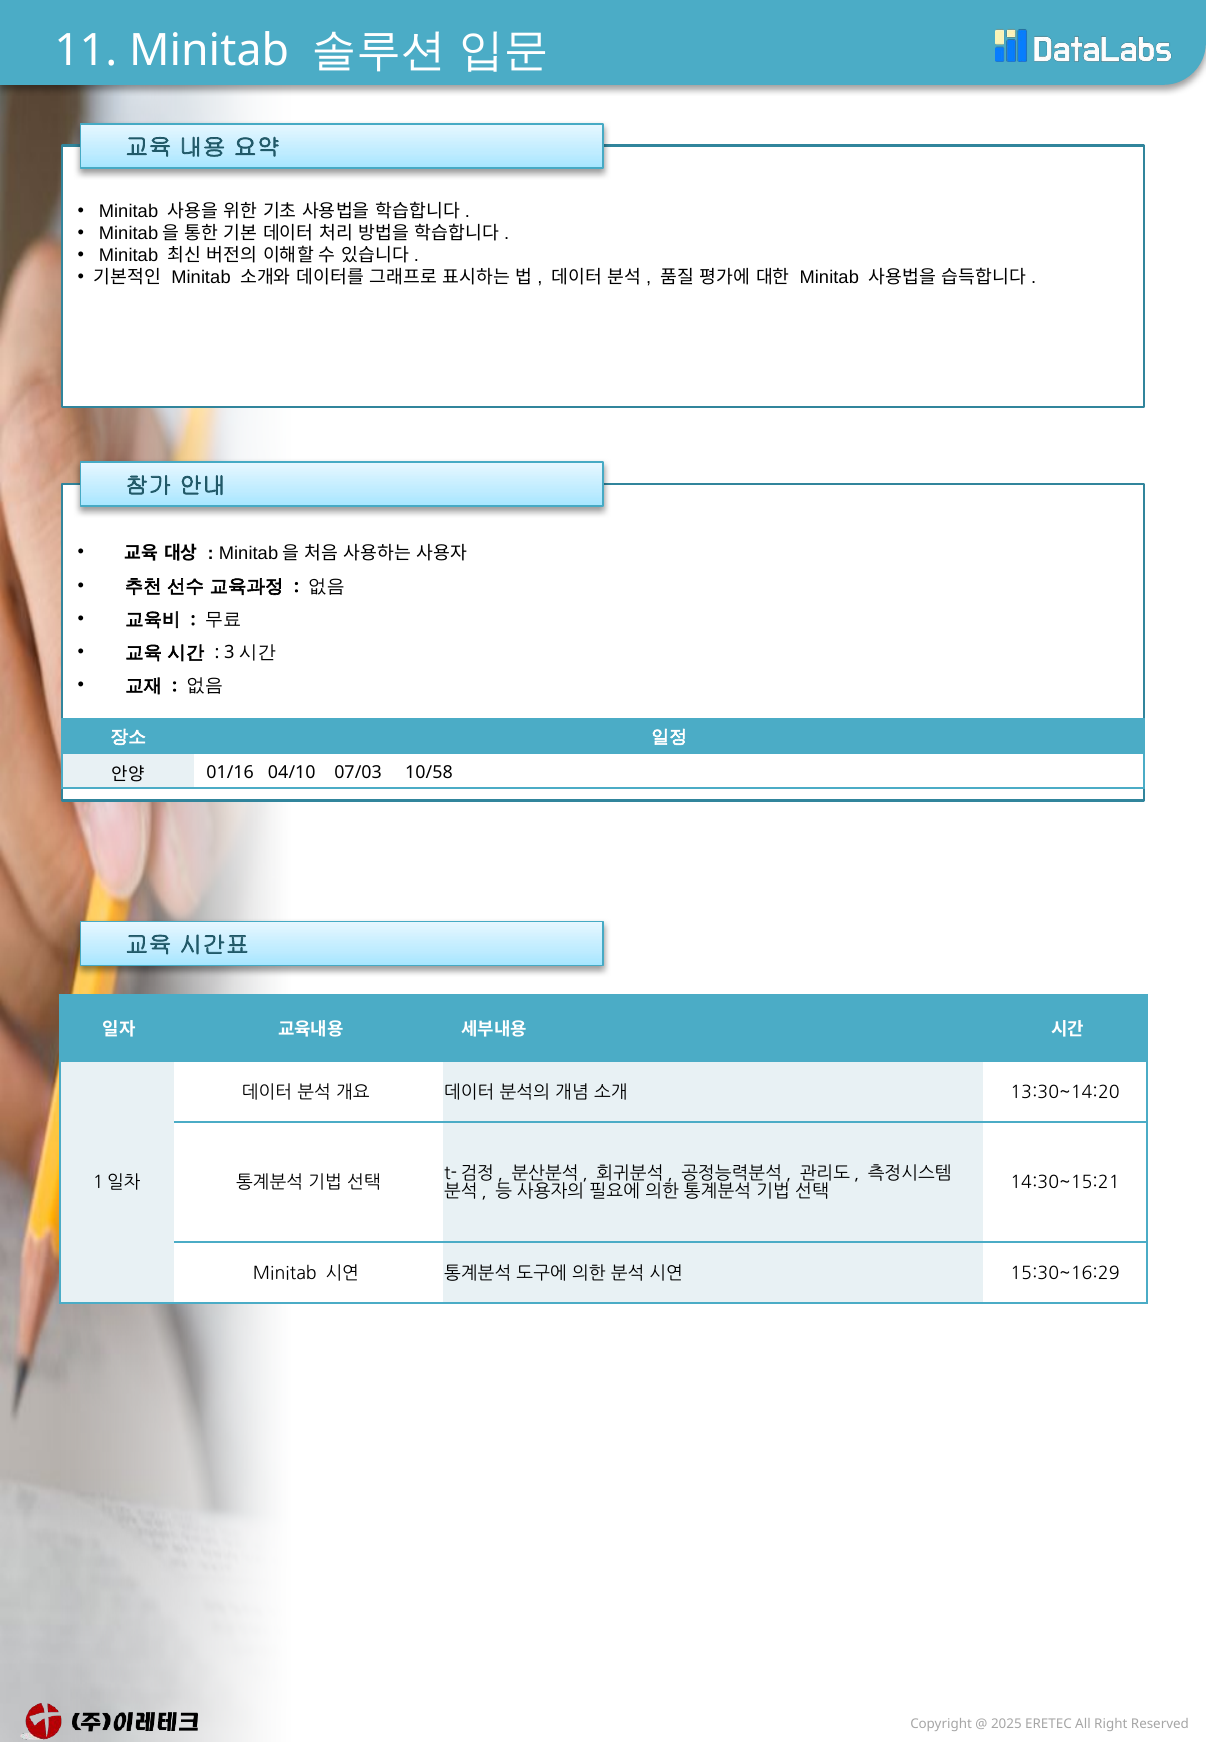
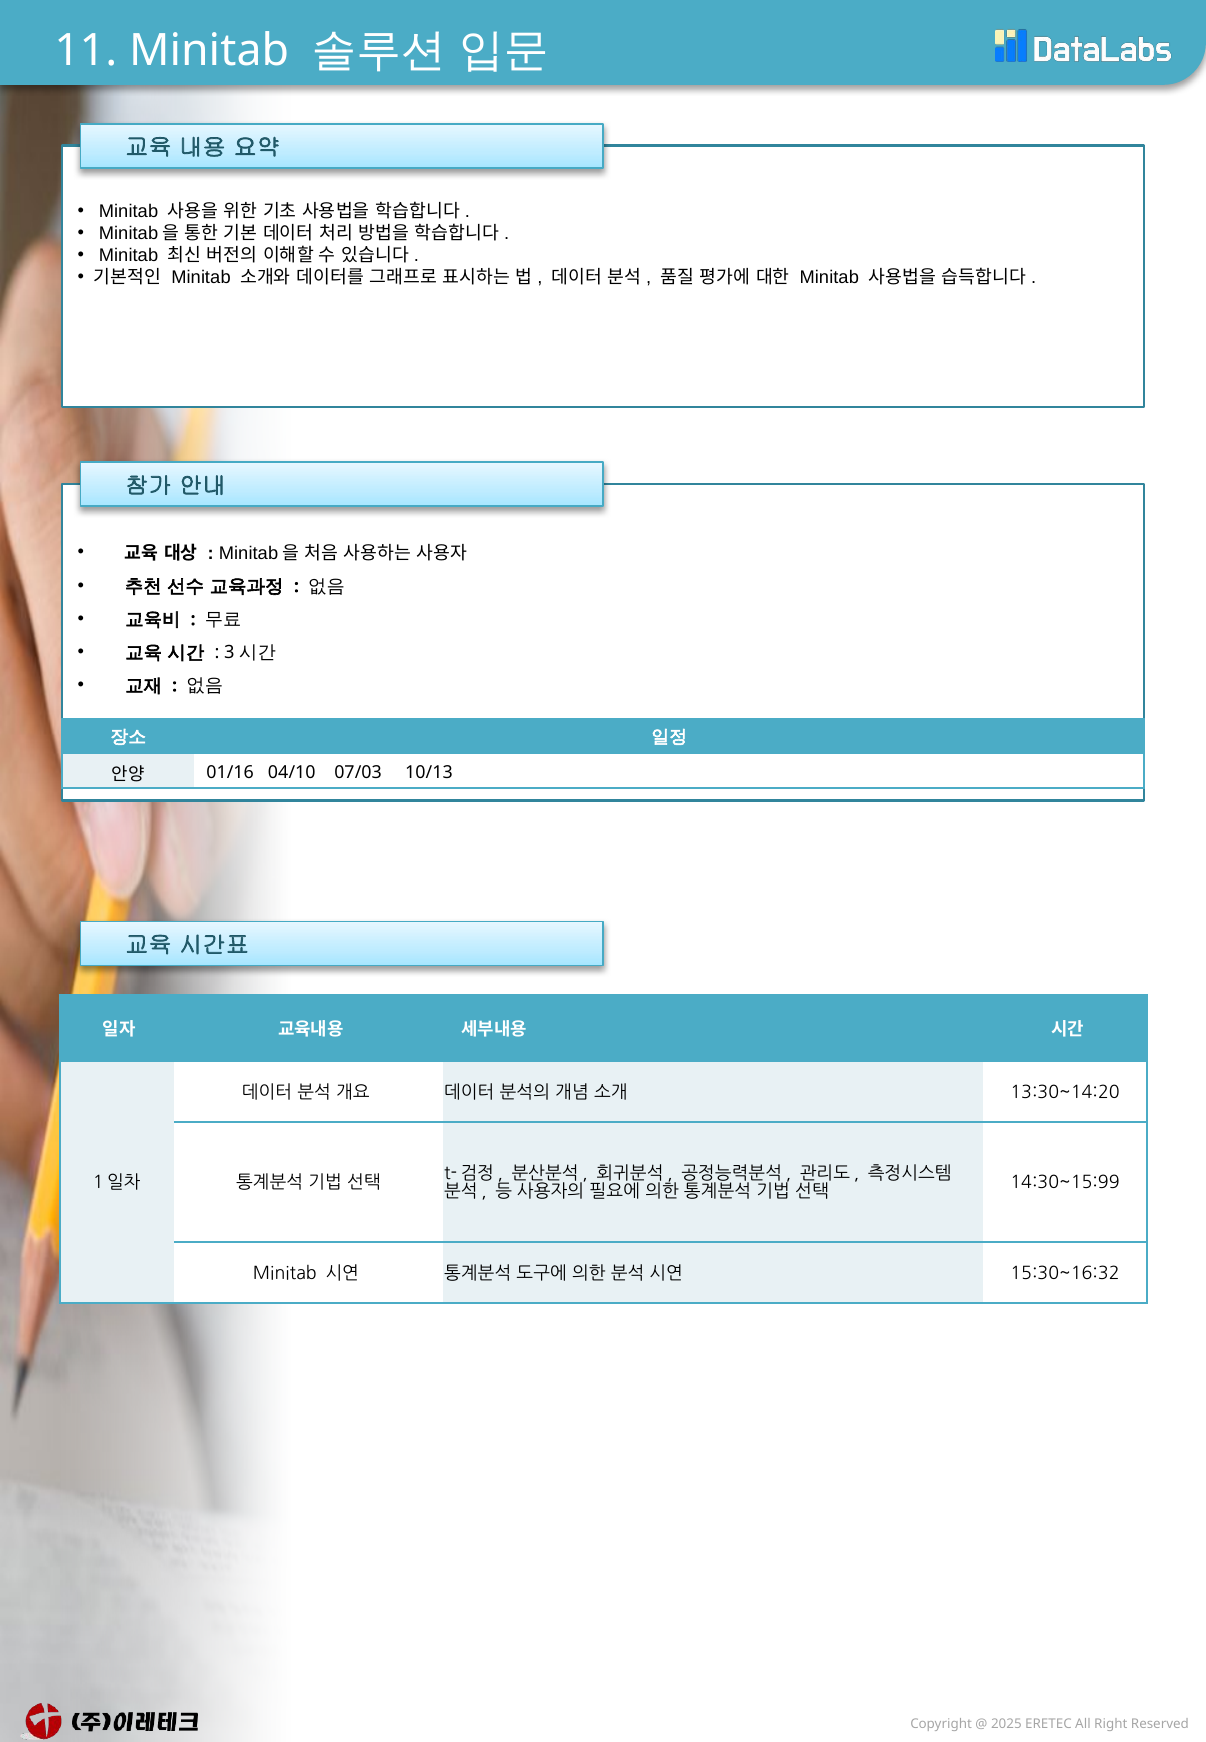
10/58: 10/58 -> 10/13 (429, 773)
14:30~15:21: 14:30~15:21 -> 14:30~15:99 (1065, 1183)
15:30~16:29: 15:30~16:29 -> 15:30~16:32 (1065, 1274)
